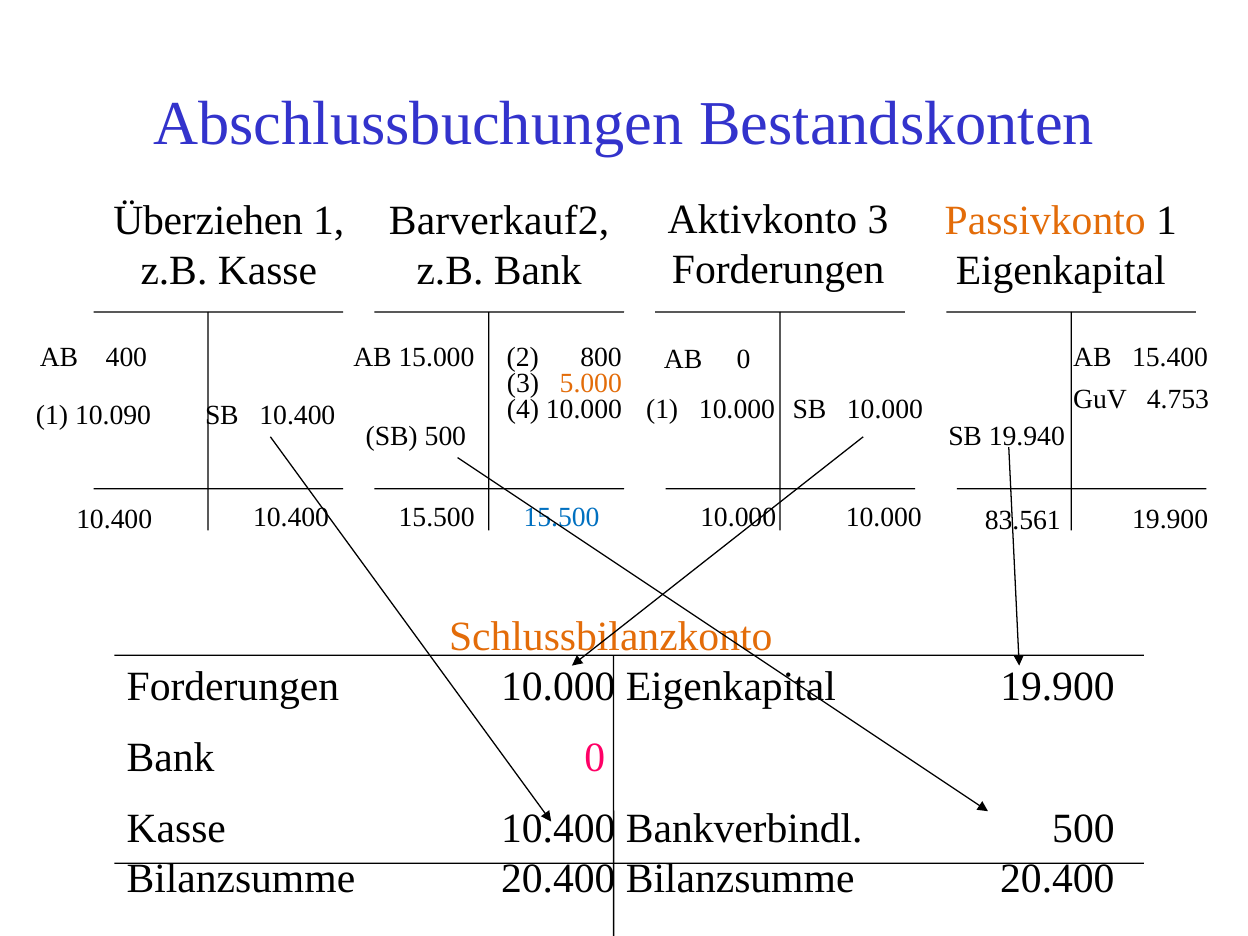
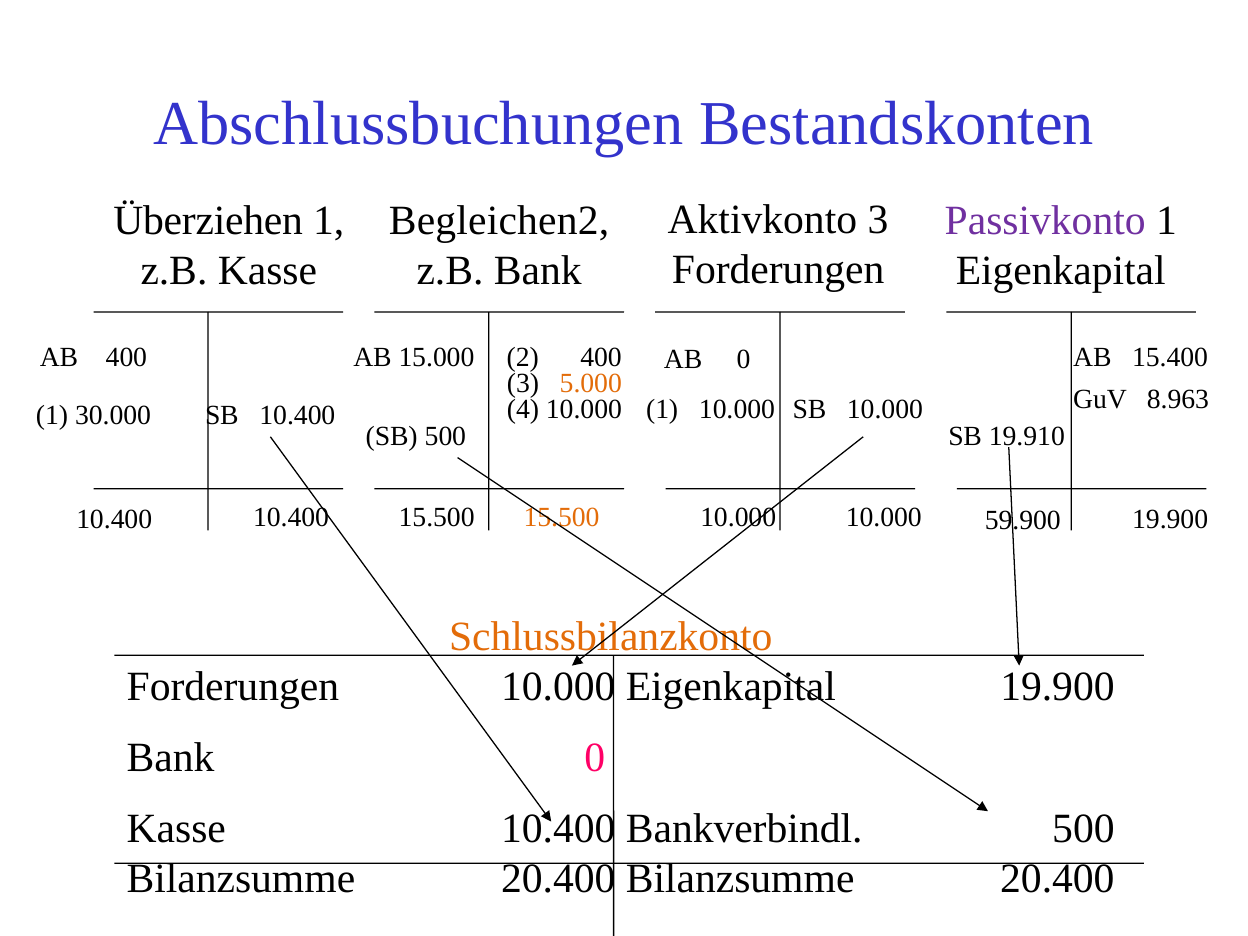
Barverkauf2: Barverkauf2 -> Begleichen2 (499, 221)
Passivkonto colour: orange -> purple (1045, 221)
2 800: 800 -> 400 (601, 357)
4.753: 4.753 -> 8.963 (1178, 399)
10.090: 10.090 -> 30.000 (113, 416)
19.940: 19.940 -> 19.910 (1027, 436)
15.500 colour: blue -> orange (562, 517)
83.561: 83.561 -> 59.900 (1023, 520)
